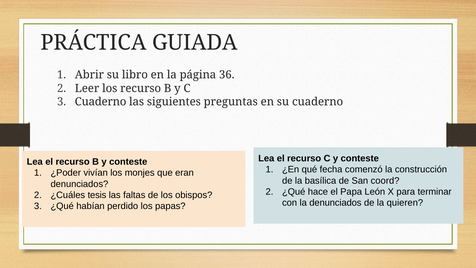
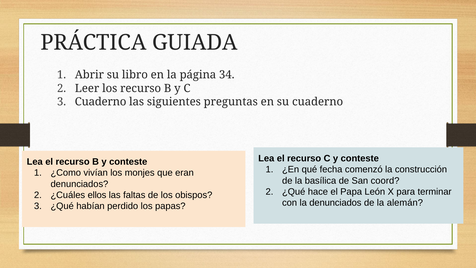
36: 36 -> 34 (227, 75)
¿Poder: ¿Poder -> ¿Como (66, 173)
tesis: tesis -> ellos (97, 195)
quieren: quieren -> alemán (405, 203)
